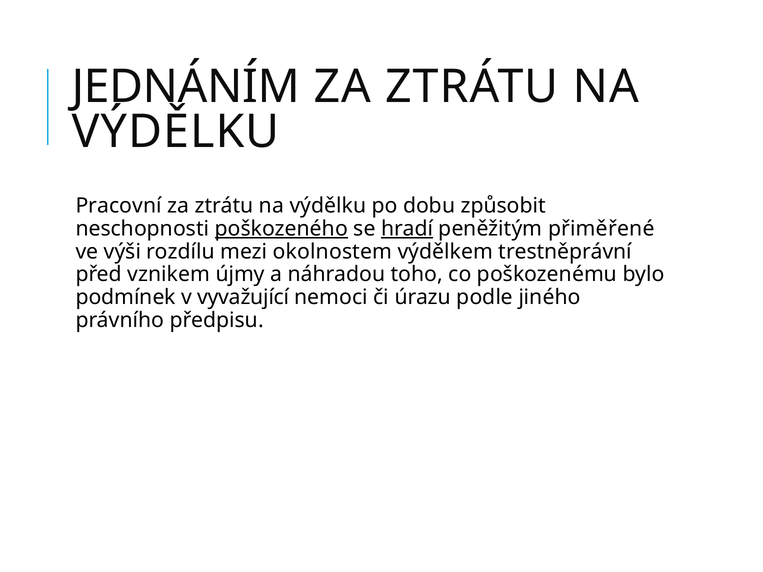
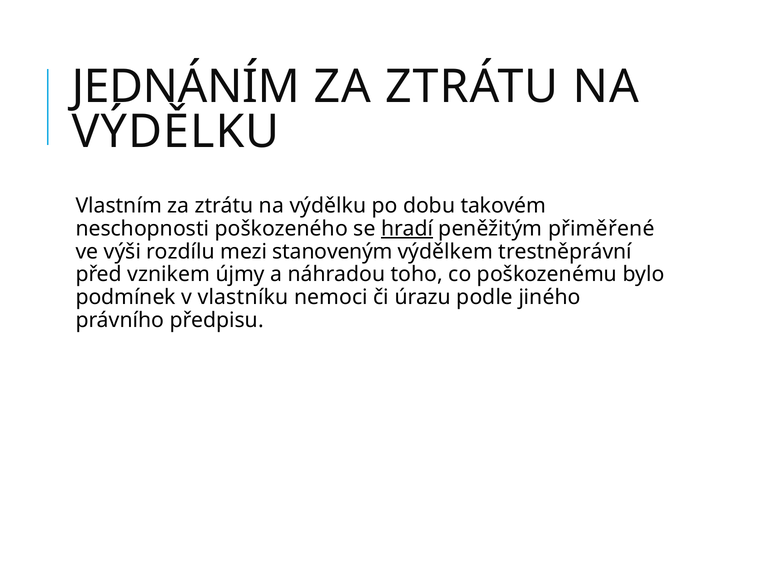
Pracovní: Pracovní -> Vlastním (119, 206)
způsobit: způsobit -> takovém (503, 206)
poškozeného underline: present -> none (281, 229)
okolnostem: okolnostem -> stanoveným (333, 252)
vyvažující: vyvažující -> vlastníku (243, 297)
